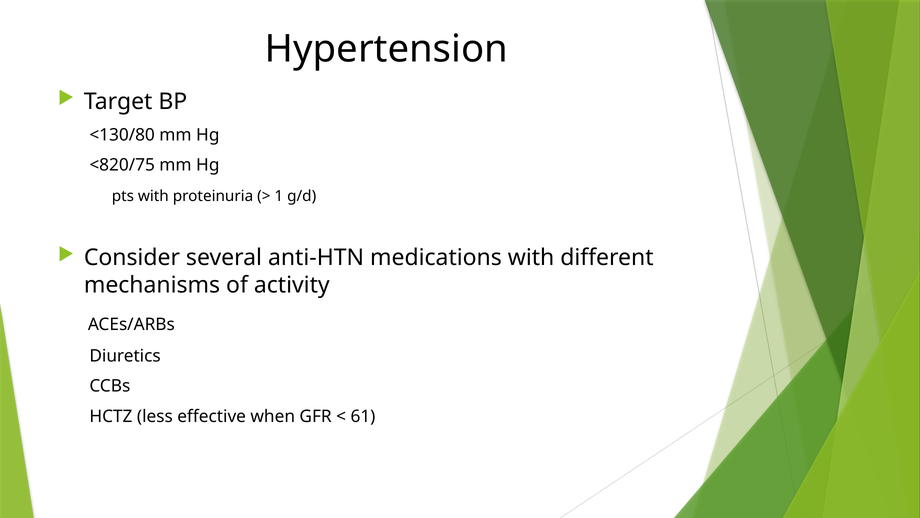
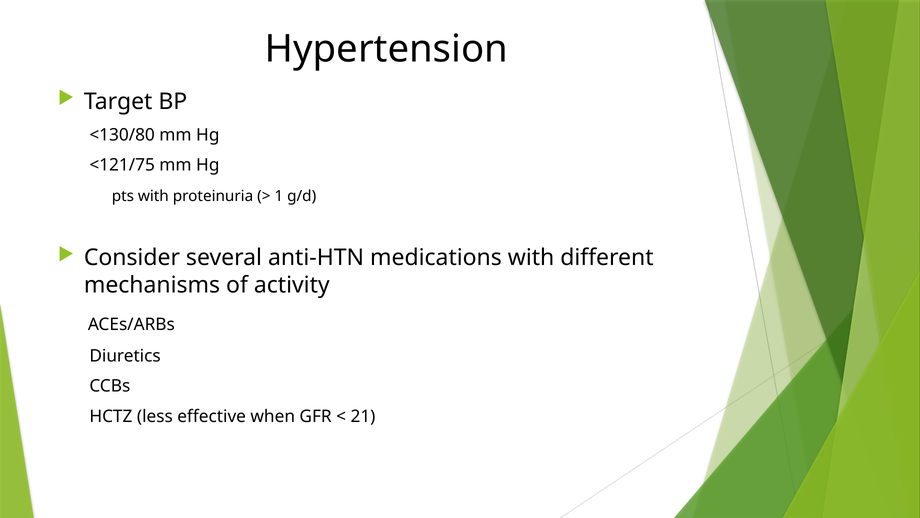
<820/75: <820/75 -> <121/75 (122, 165)
61: 61 -> 21 (363, 416)
